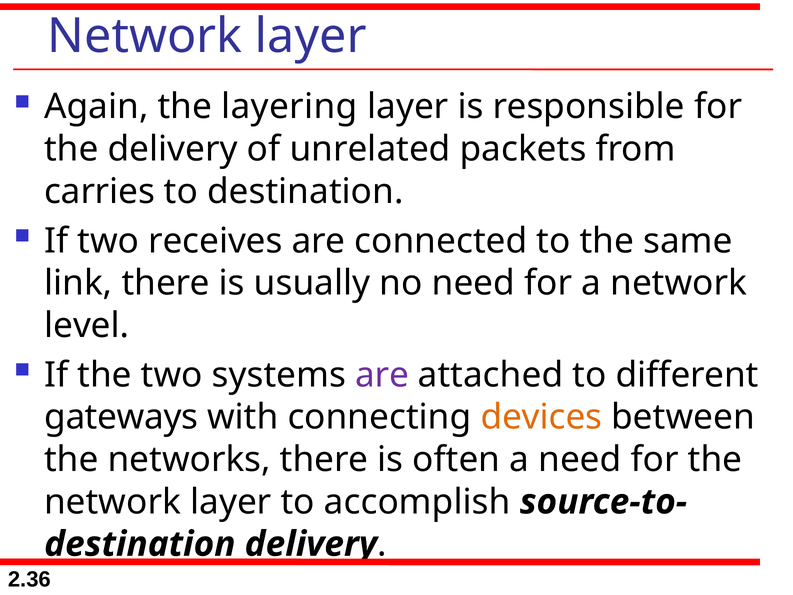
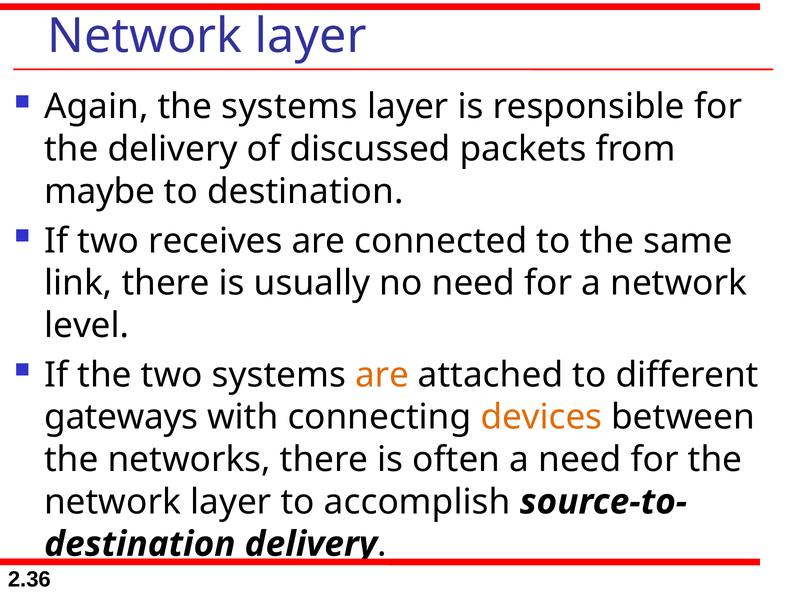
the layering: layering -> systems (289, 107)
unrelated: unrelated -> discussed (370, 149)
carries: carries -> maybe (100, 191)
are colour: purple -> orange (382, 375)
